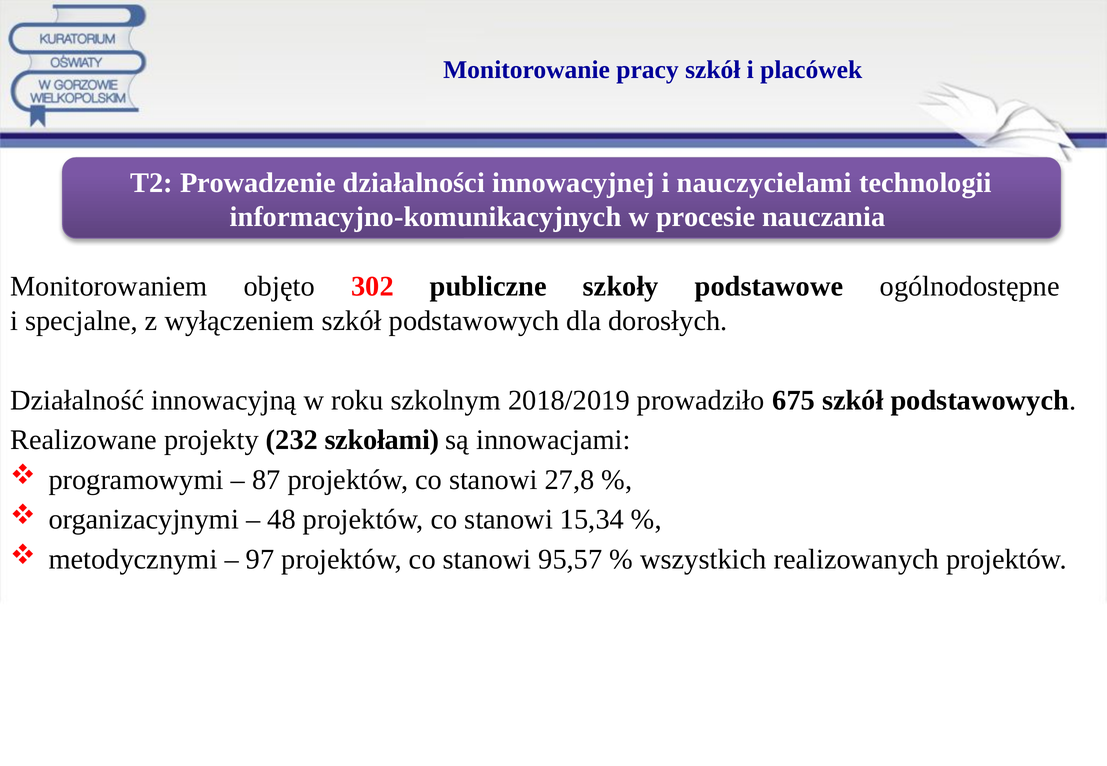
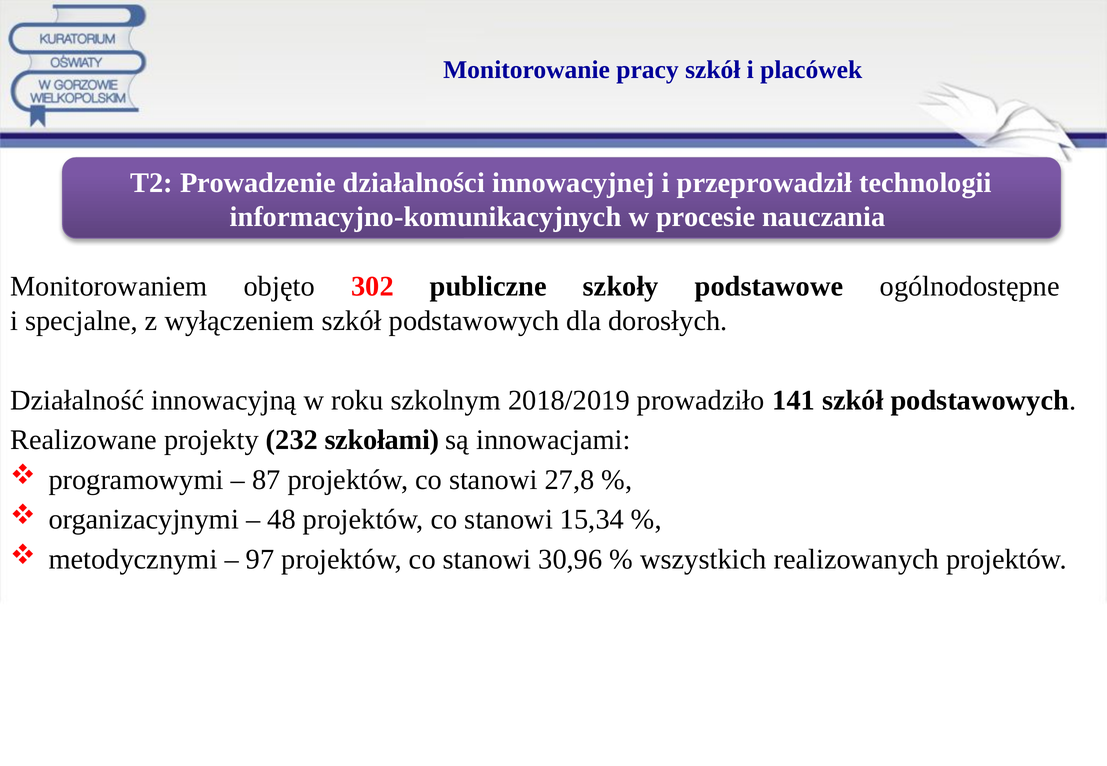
nauczycielami: nauczycielami -> przeprowadził (764, 183)
675: 675 -> 141 (794, 400)
95,57: 95,57 -> 30,96 (570, 560)
